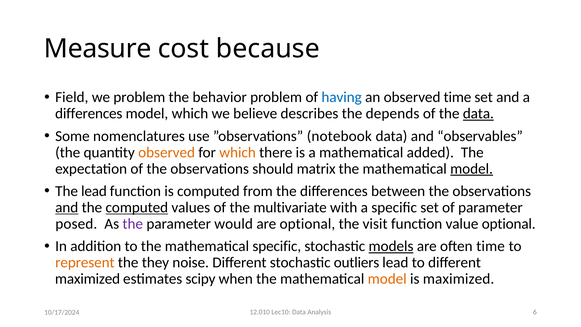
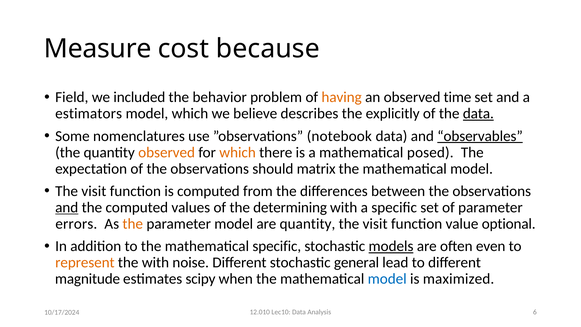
we problem: problem -> included (139, 97)
having colour: blue -> orange (342, 97)
differences: differences -> estimators (89, 114)
depends: depends -> explicitly (393, 114)
observables underline: none -> present (480, 136)
added: added -> posed (430, 152)
model underline: present -> none (472, 169)
lead: lead -> visit (94, 191)
computed underline: present -> none (137, 207)
multivariate: multivariate -> determining (290, 207)
posed: posed -> errors (76, 224)
the colour: purple -> orange (133, 224)
parameter would: would -> model (234, 224)
are optional: optional -> quantity (307, 224)
often time: time -> even (491, 246)
the they: they -> with (155, 262)
outliers: outliers -> general (357, 262)
maximized: maximized -> magnitude (88, 279)
model colour: orange -> blue (387, 279)
